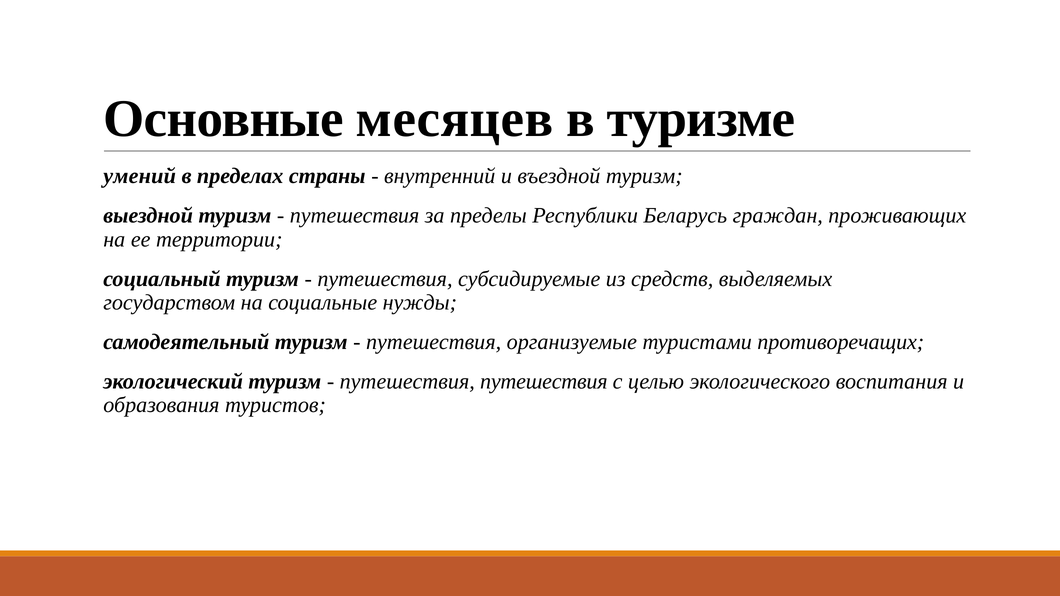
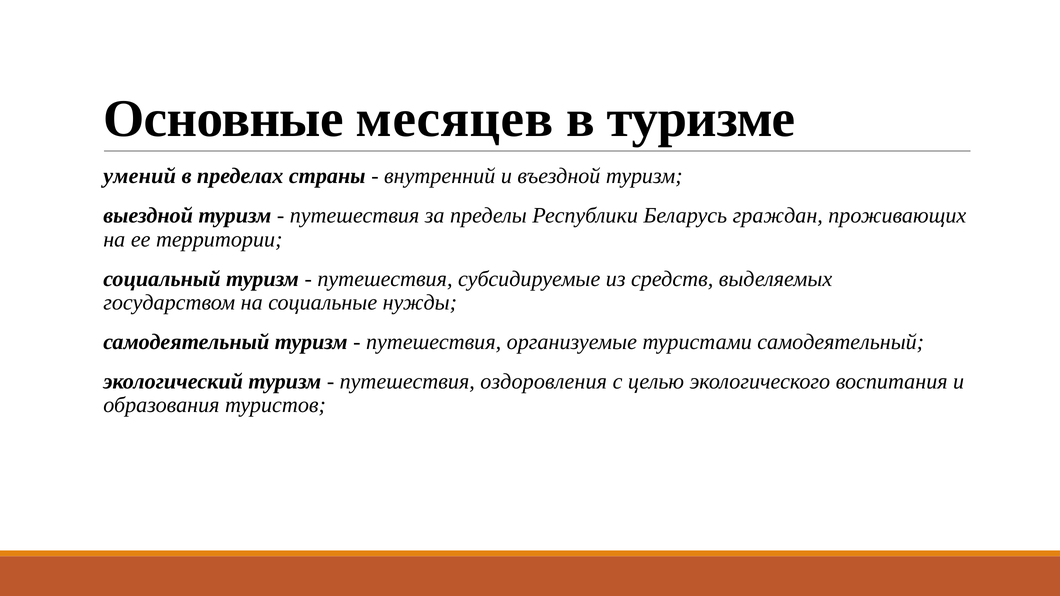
туристами противоречащих: противоречащих -> самодеятельный (841, 342)
путешествия путешествия: путешествия -> оздоровления (544, 381)
